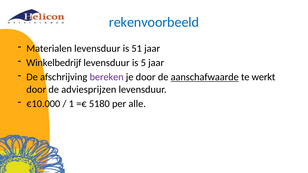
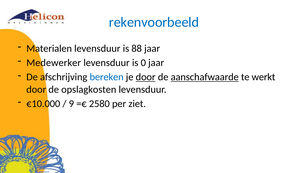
51: 51 -> 88 (137, 48)
Winkelbedrijf: Winkelbedrijf -> Medewerker (54, 63)
5: 5 -> 0 (143, 63)
bereken colour: purple -> blue (107, 77)
door underline: none -> present (146, 77)
adviesprijzen: adviesprijzen -> opslagkosten (89, 90)
1: 1 -> 9 (71, 104)
5180: 5180 -> 2580 (99, 104)
alle: alle -> ziet (137, 104)
